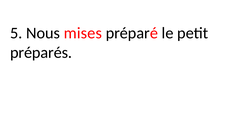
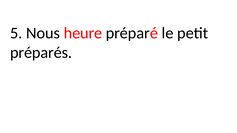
mises: mises -> heure (83, 33)
